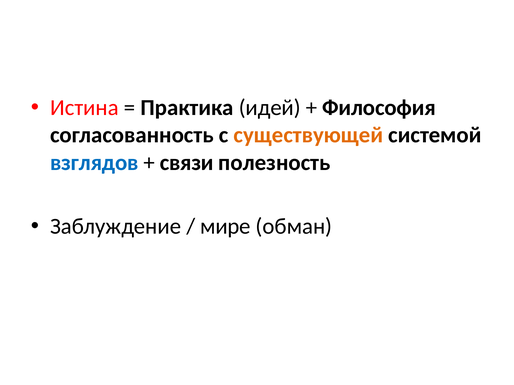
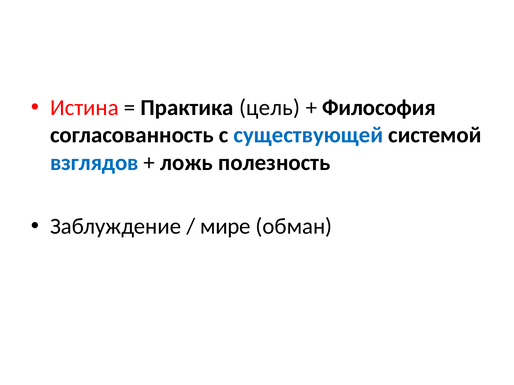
идей: идей -> цель (270, 108)
существующей colour: orange -> blue (308, 135)
связи: связи -> ложь (187, 163)
